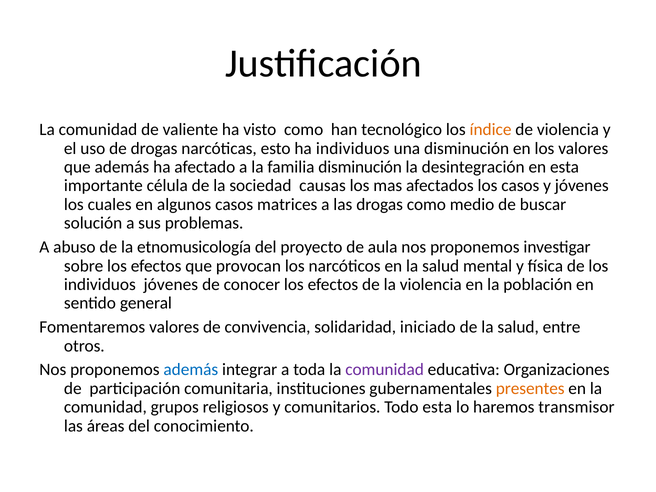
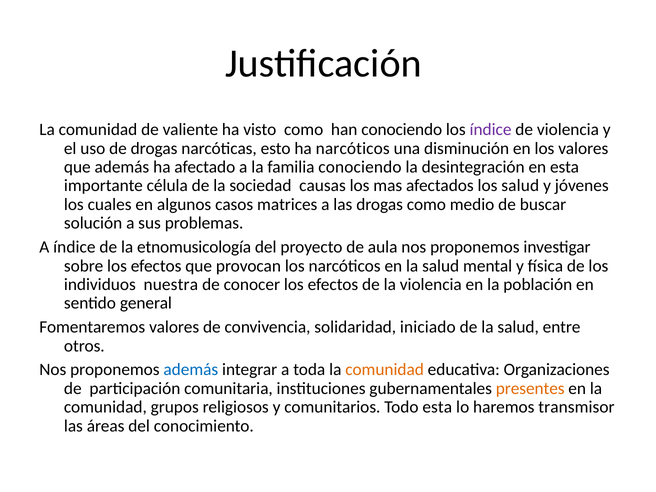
han tecnológico: tecnológico -> conociendo (402, 130)
índice colour: orange -> purple (491, 130)
ha individuos: individuos -> narcóticos (353, 148)
familia disminución: disminución -> conociendo (360, 167)
los casos: casos -> salud (520, 186)
A abuso: abuso -> índice (74, 247)
individuos jóvenes: jóvenes -> nuestra (171, 285)
comunidad colour: purple -> orange (385, 370)
